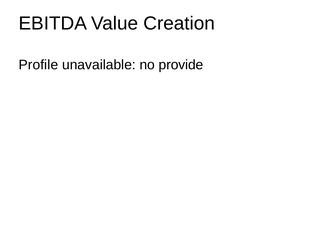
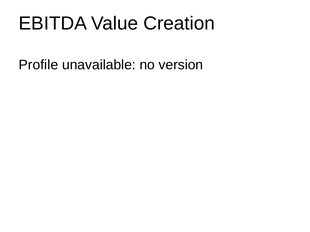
provide: provide -> version (181, 65)
